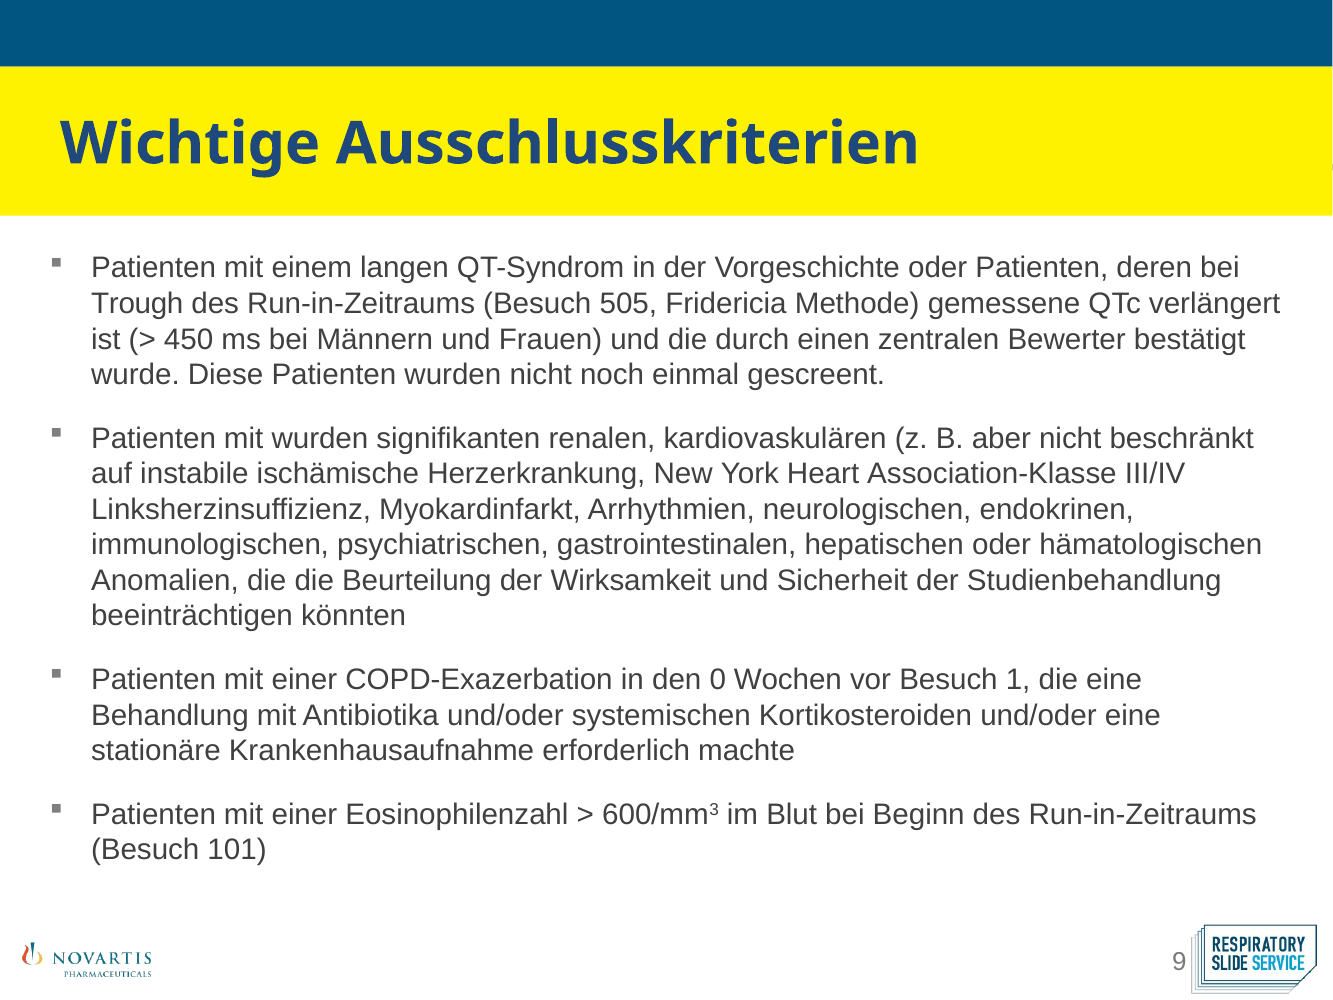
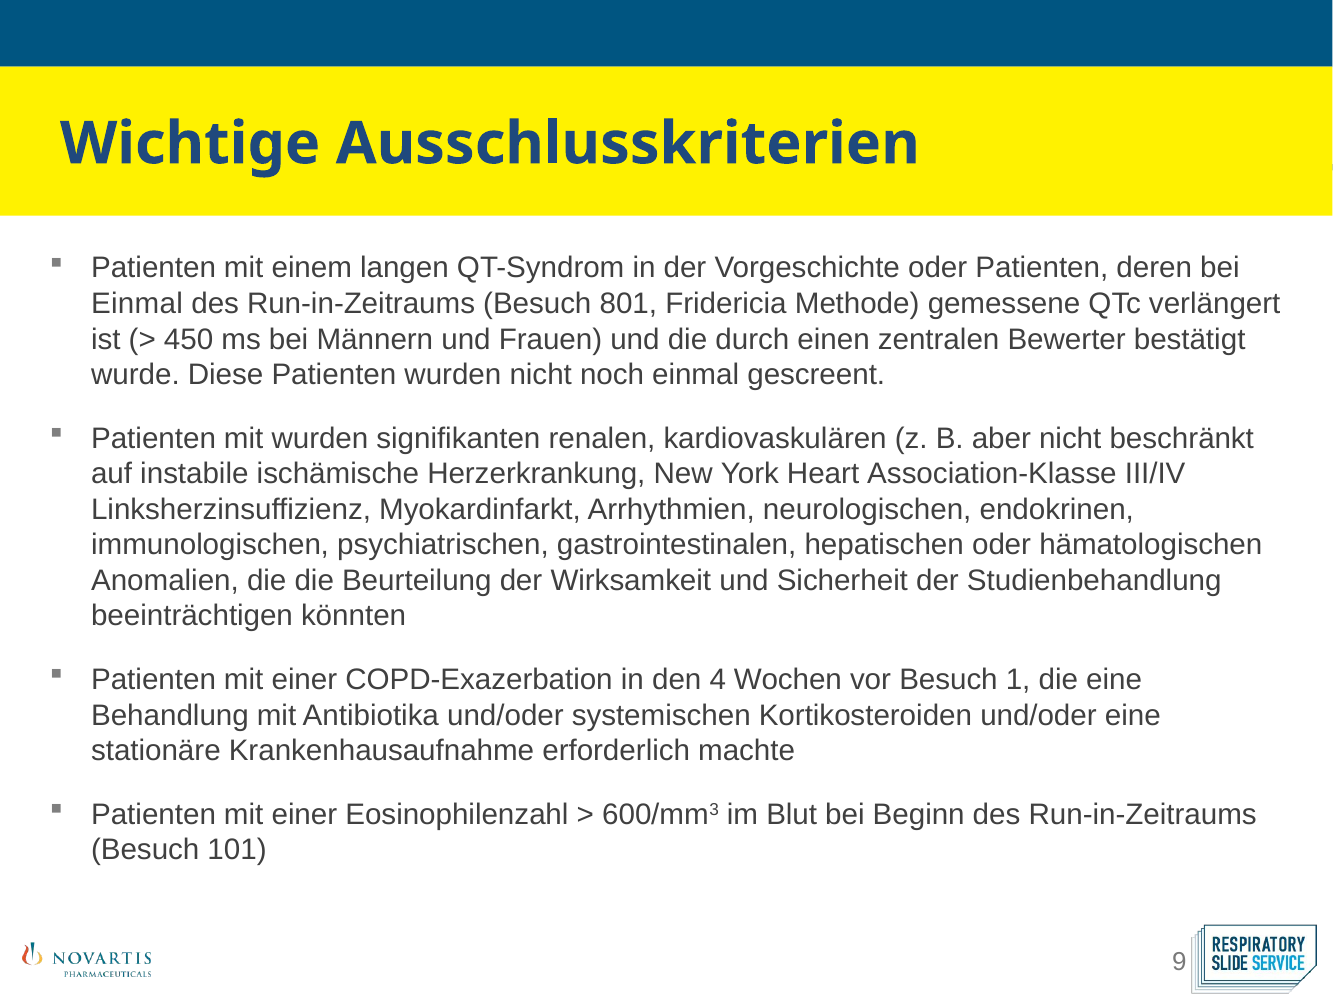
Trough: Trough -> Einmal (137, 304)
505: 505 -> 801 (628, 304)
0: 0 -> 4 (718, 680)
